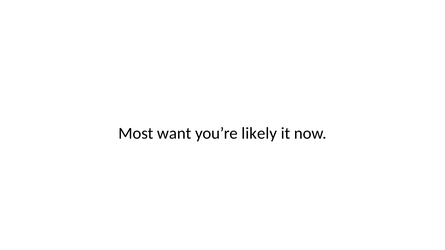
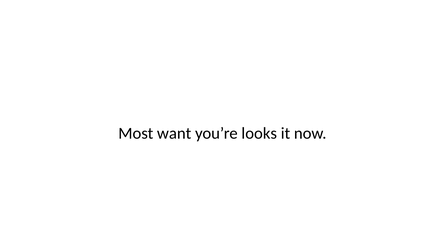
likely: likely -> looks (259, 134)
